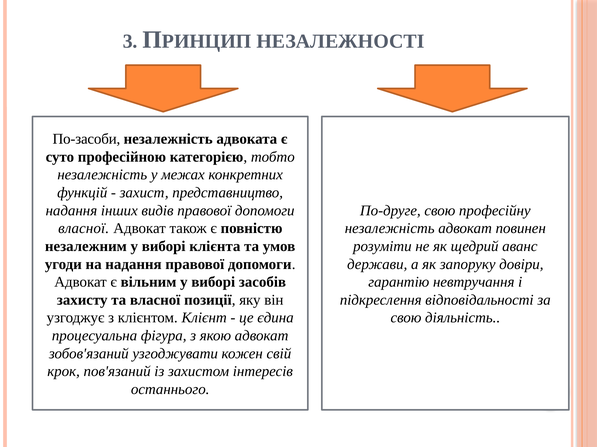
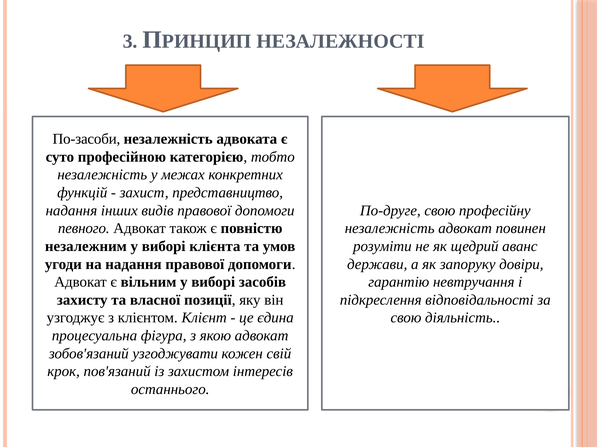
власної: власної -> певного (84, 229)
